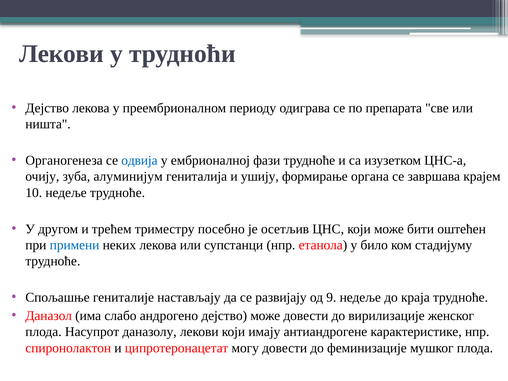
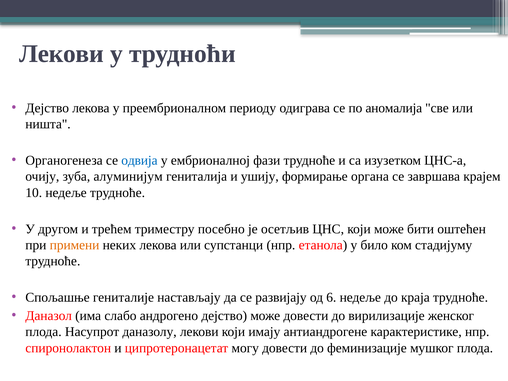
препарата: препарата -> аномалија (394, 108)
примени colour: blue -> orange (75, 245)
9: 9 -> 6 (331, 298)
